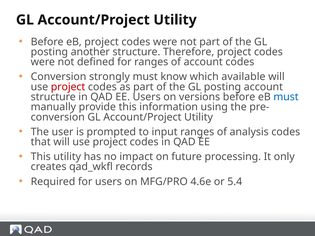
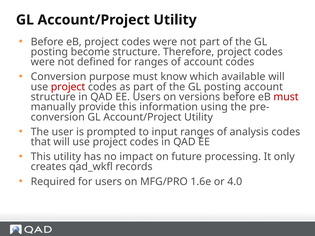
another: another -> become (90, 52)
strongly: strongly -> purpose (110, 77)
must colour: blue -> red (286, 97)
4.6e: 4.6e -> 1.6e (201, 182)
5.4: 5.4 -> 4.0 (235, 182)
